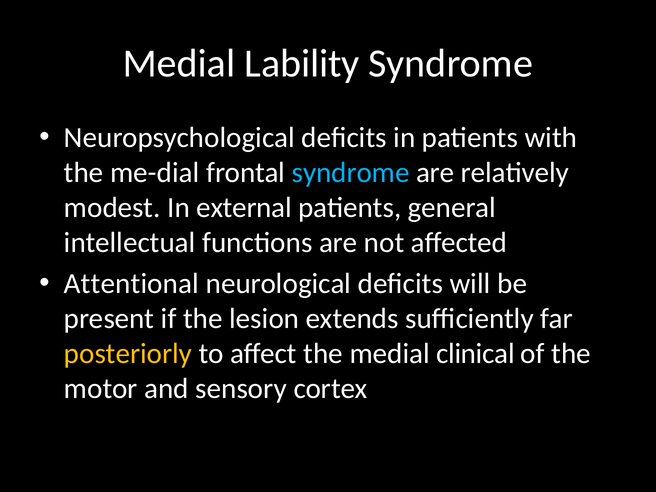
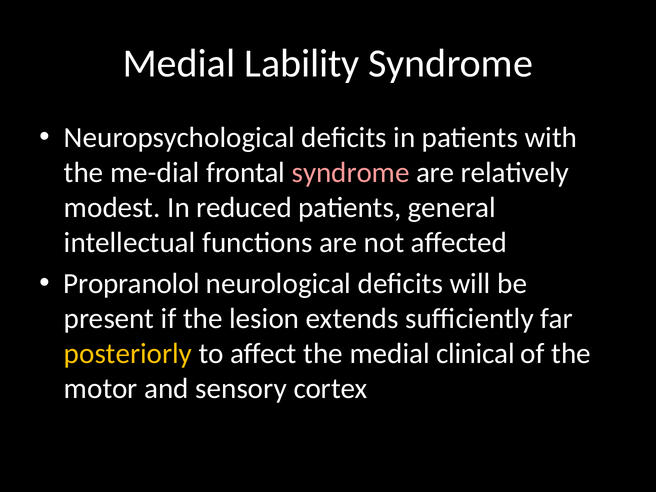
syndrome colour: light blue -> pink (351, 173)
external: external -> reduced (244, 208)
Attentional: Attentional -> Propranolol (132, 283)
